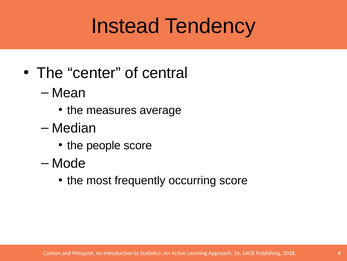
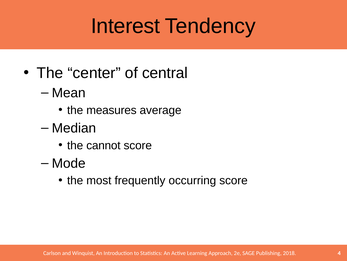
Instead: Instead -> Interest (125, 26)
people: people -> cannot (103, 145)
